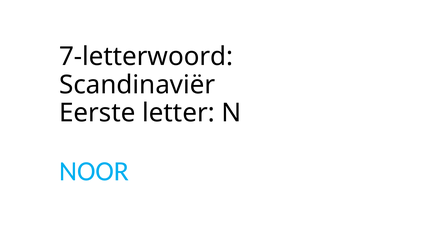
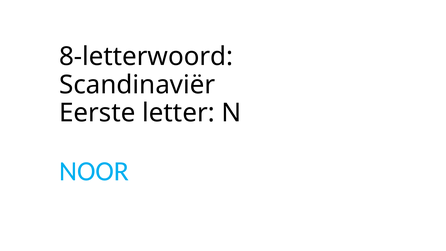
7-letterwoord: 7-letterwoord -> 8-letterwoord (146, 57)
